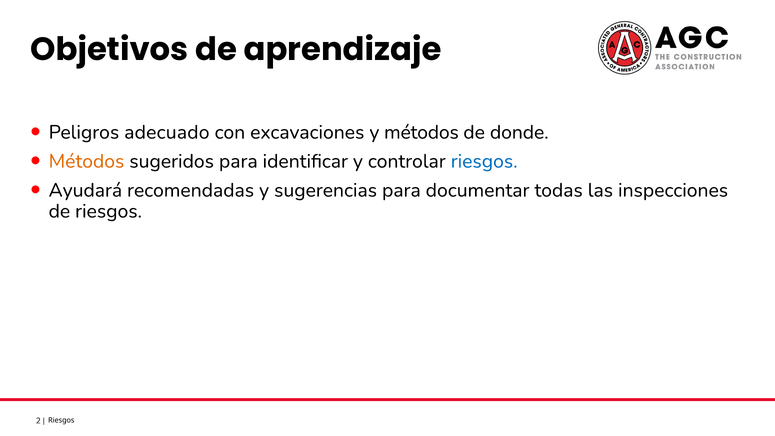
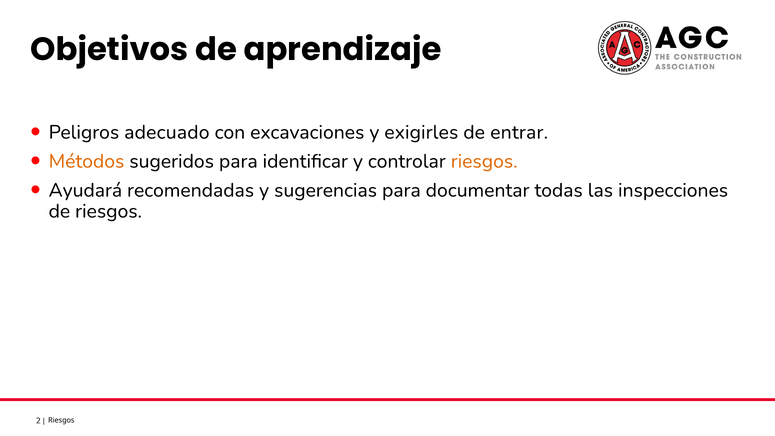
y métodos: métodos -> exigirles (421, 132)
donde: donde -> entrar (519, 132)
riesgos colour: blue -> orange (484, 161)
